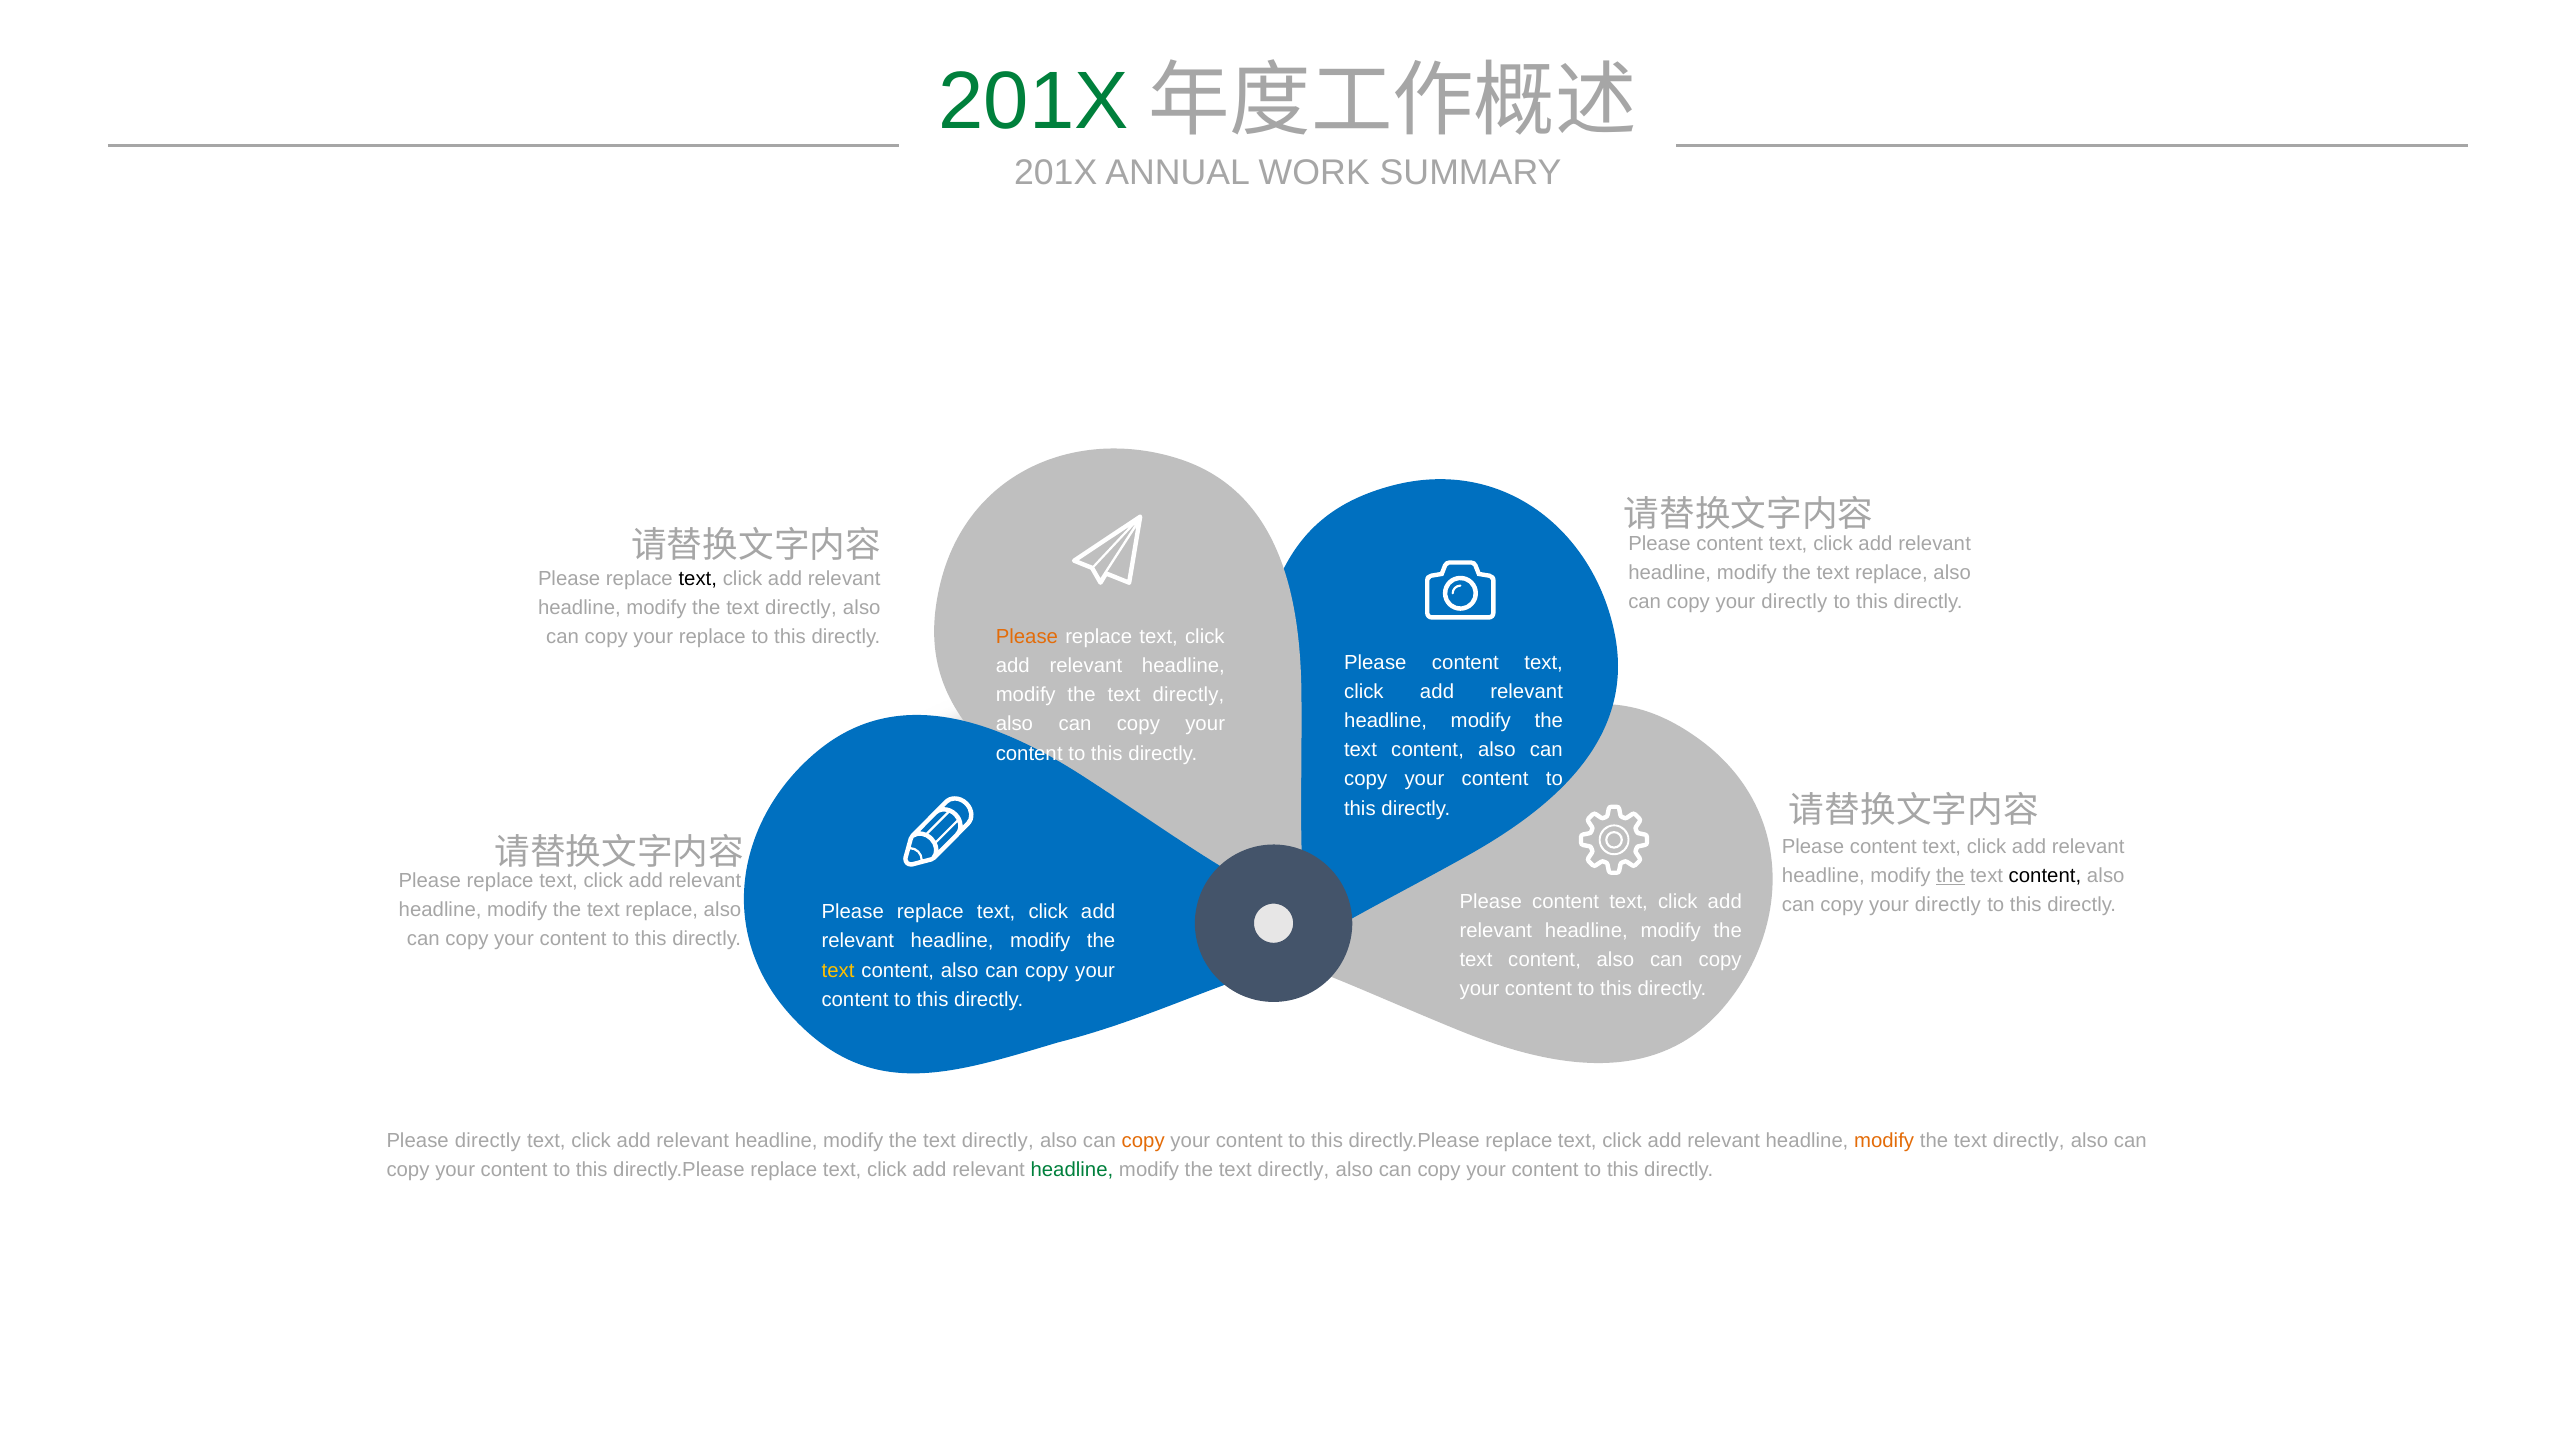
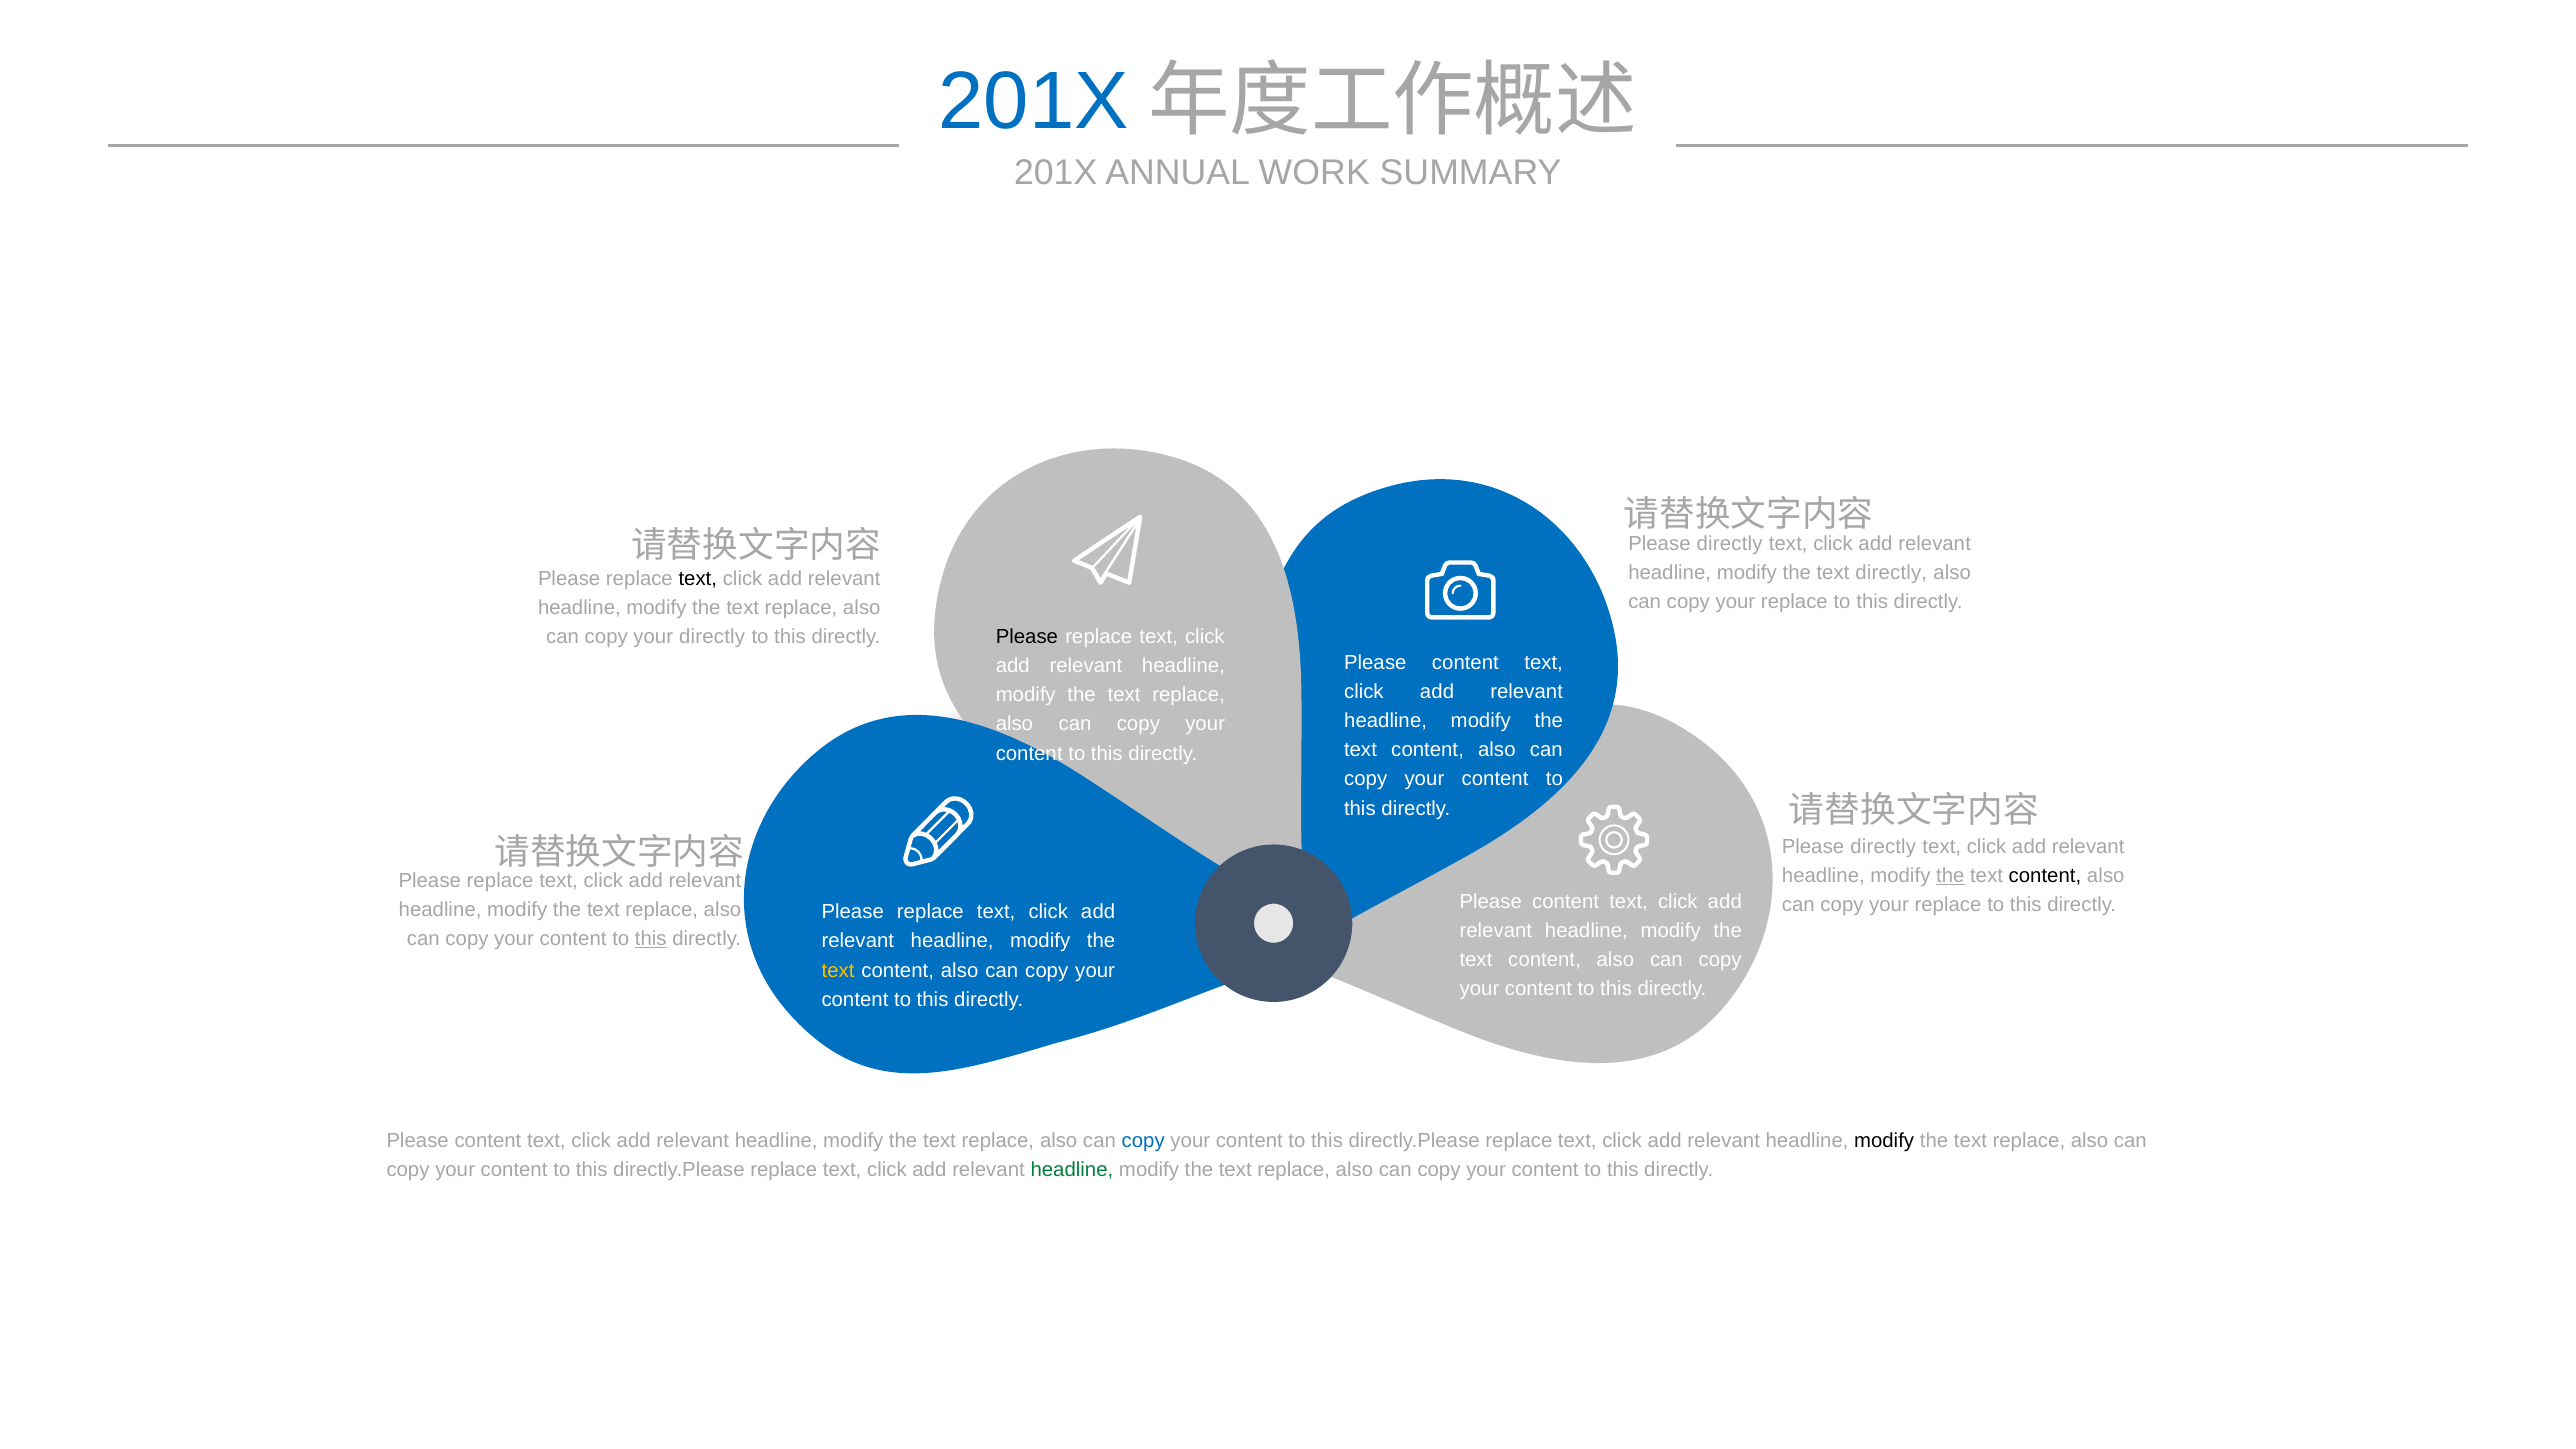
201X colour: green -> blue (1033, 102)
content: content -> directly (1730, 543)
replace: replace -> directly (1891, 573)
directly: directly -> replace (1794, 602)
directly: directly -> replace (801, 608)
Please colour: orange -> black (1027, 636)
your replace: replace -> directly (712, 637)
directly: directly -> replace (1189, 695)
content: content -> directly (1883, 847)
directly: directly -> replace (1948, 905)
this underline: none -> present (651, 939)
directly: directly -> content (488, 1140)
directly: directly -> replace (998, 1140)
copy colour: orange -> blue (1143, 1140)
modify colour: orange -> black (1884, 1140)
directly: directly -> replace (2029, 1140)
directly: directly -> replace (1294, 1169)
